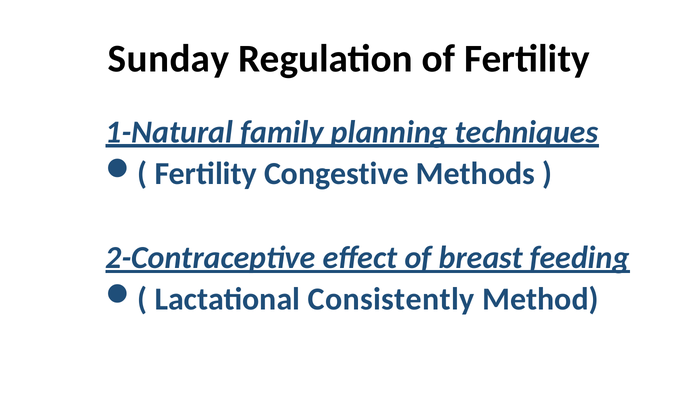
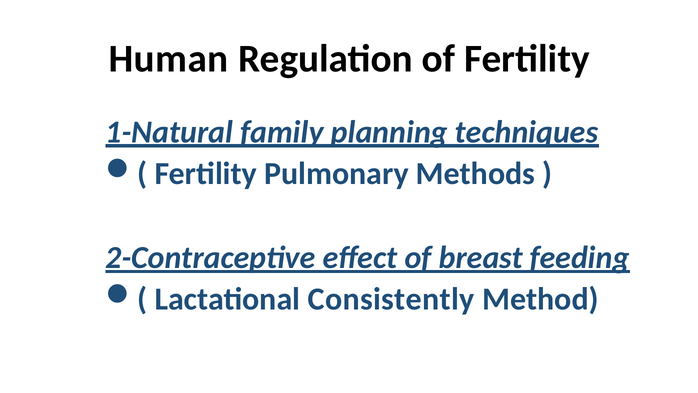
Sunday: Sunday -> Human (168, 59)
Congestive: Congestive -> Pulmonary (336, 174)
